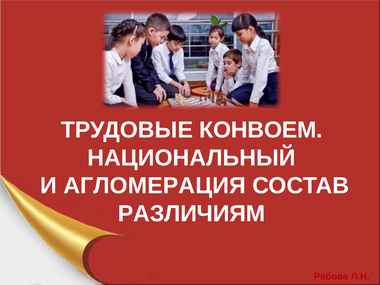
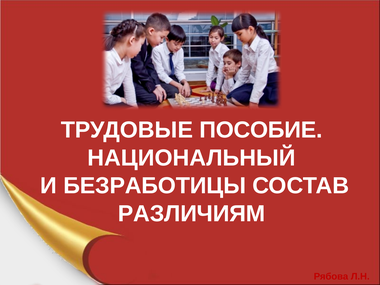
КОНВОЕМ: КОНВОЕМ -> ПОСОБИЕ (261, 130)
АГЛОМЕРАЦИЯ: АГЛОМЕРАЦИЯ -> БЕЗРАБОТИЦЫ (155, 186)
